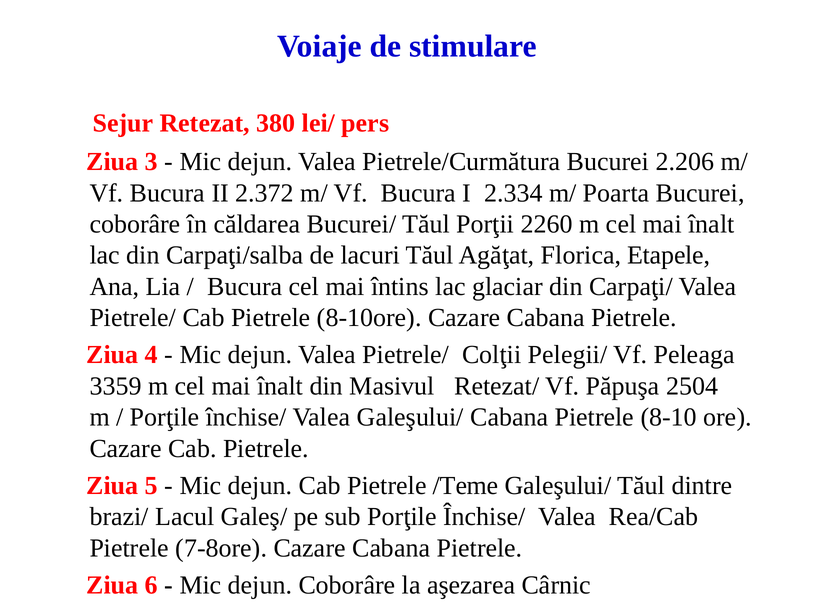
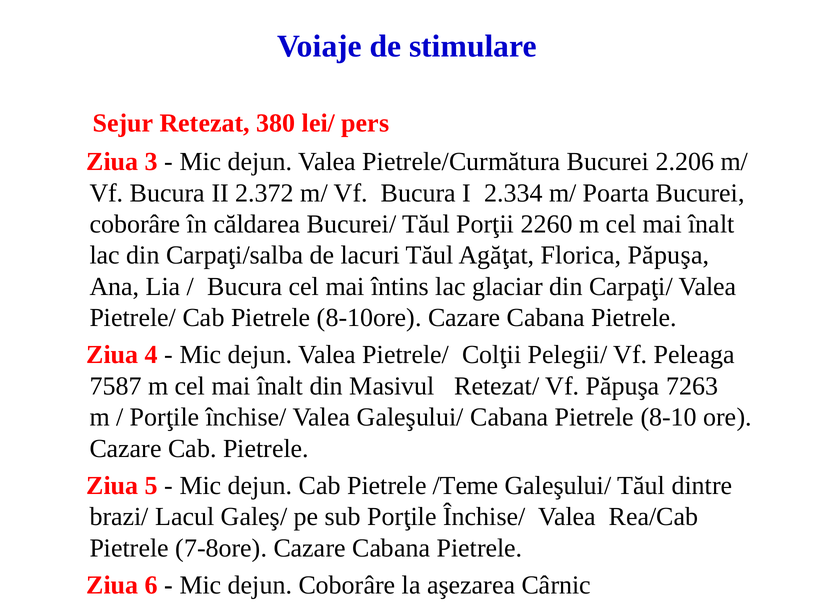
Florica Etapele: Etapele -> Păpuşa (668, 255)
3359: 3359 -> 7587 (116, 386)
2504: 2504 -> 7263 (692, 386)
